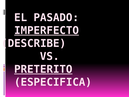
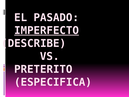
PRETERITO underline: present -> none (43, 69)
